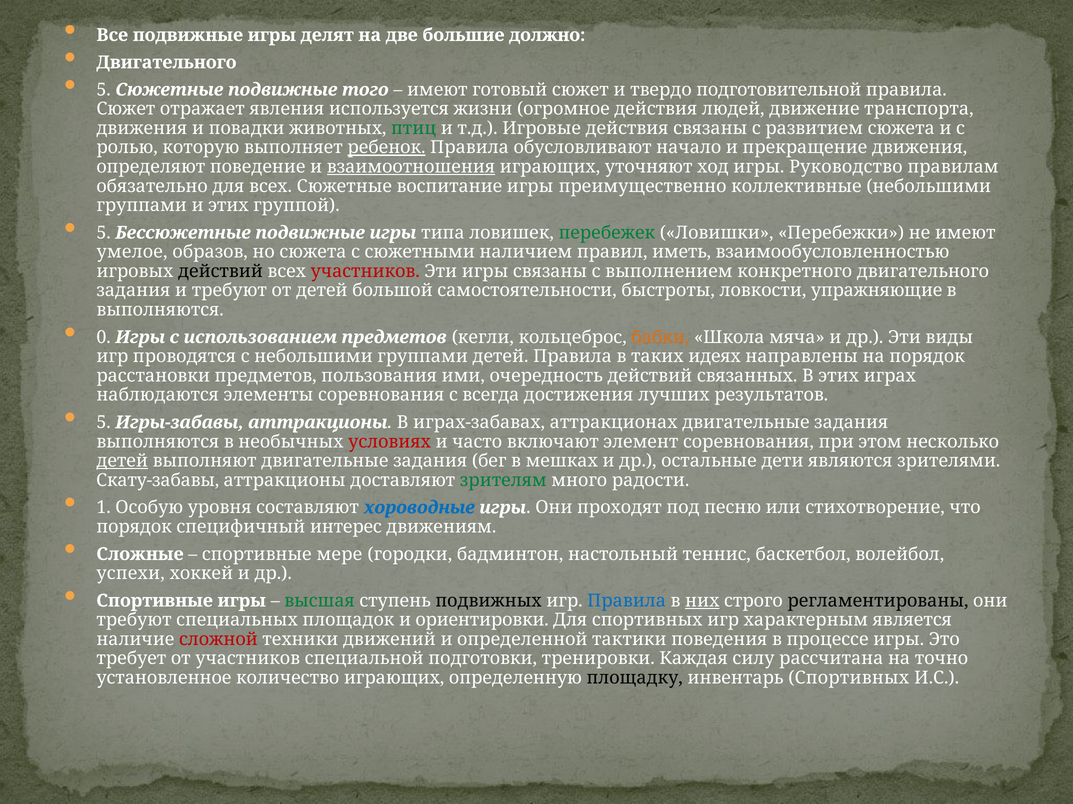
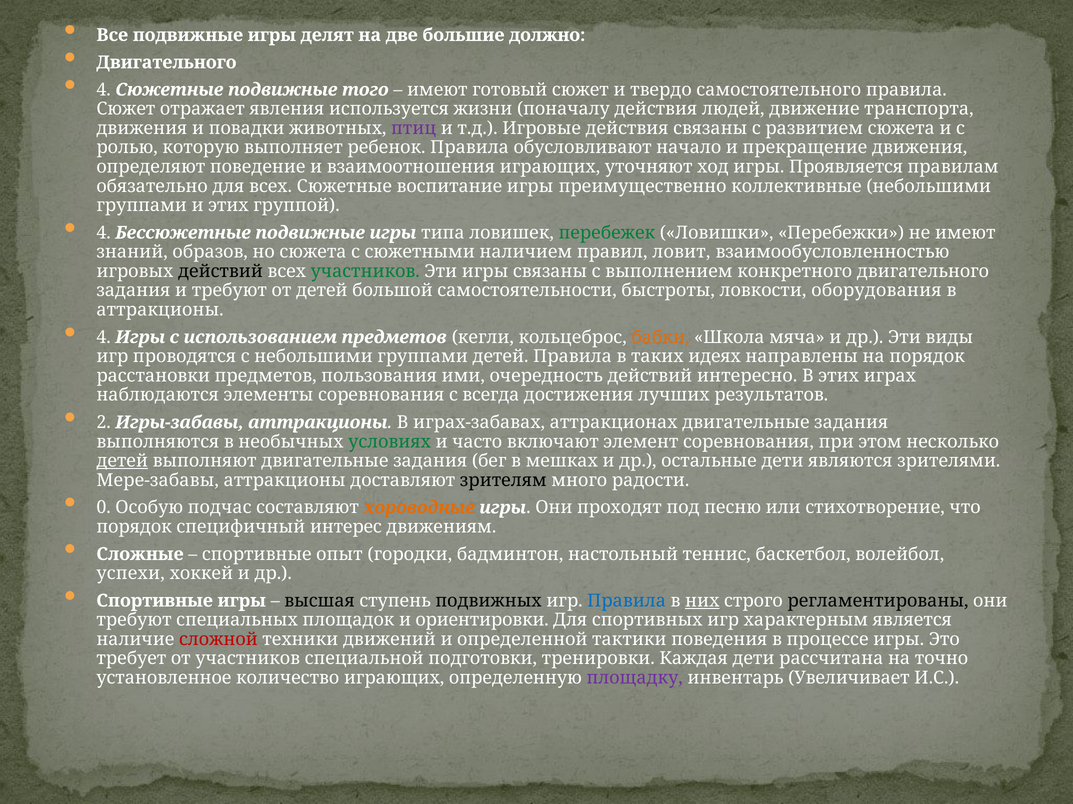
5: 5 -> 4 (104, 90)
подготовительной: подготовительной -> самостоятельного (779, 90)
огромное: огромное -> поначалу (563, 109)
птиц colour: green -> purple (414, 128)
ребенок underline: present -> none (386, 148)
взаимоотношения underline: present -> none (411, 167)
Руководство: Руководство -> Проявляется (846, 167)
5: 5 -> 4 (104, 233)
умелое: умелое -> знаний (132, 252)
иметь: иметь -> ловит (681, 252)
участников colour: red -> green (365, 272)
упражняющие: упражняющие -> оборудования (876, 291)
выполняются: выполняются -> аттракционы (160, 310)
0: 0 -> 4 (104, 338)
связанных: связанных -> интересно (747, 376)
5: 5 -> 2 (104, 423)
условиях colour: red -> green (390, 442)
Скату-забавы: Скату-забавы -> Мере-забавы (158, 481)
зрителям colour: green -> black (503, 481)
1: 1 -> 0 (104, 508)
уровня: уровня -> подчас (220, 508)
хороводные colour: blue -> orange (419, 508)
мере: мере -> опыт (339, 555)
высшая colour: green -> black (320, 601)
Каждая силу: силу -> дети (753, 659)
площадку colour: black -> purple (635, 678)
инвентарь Спортивных: Спортивных -> Увеличивает (849, 678)
